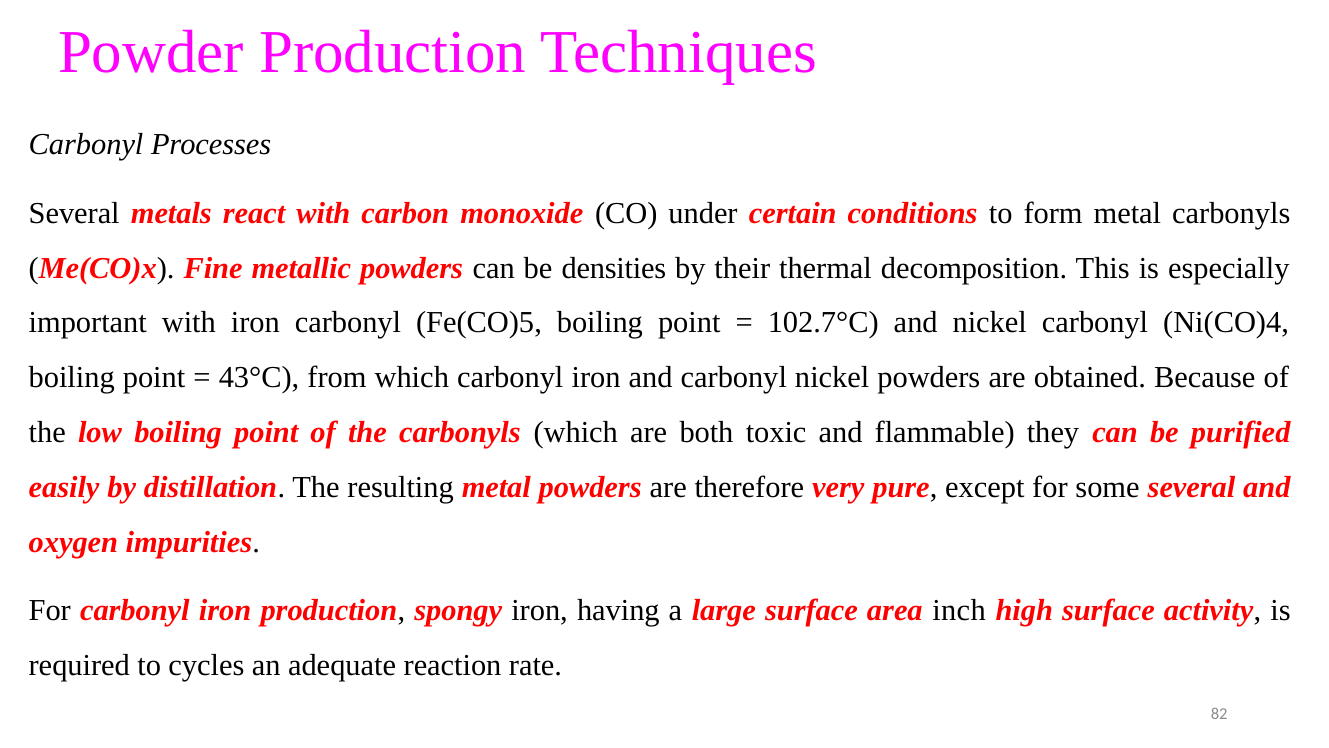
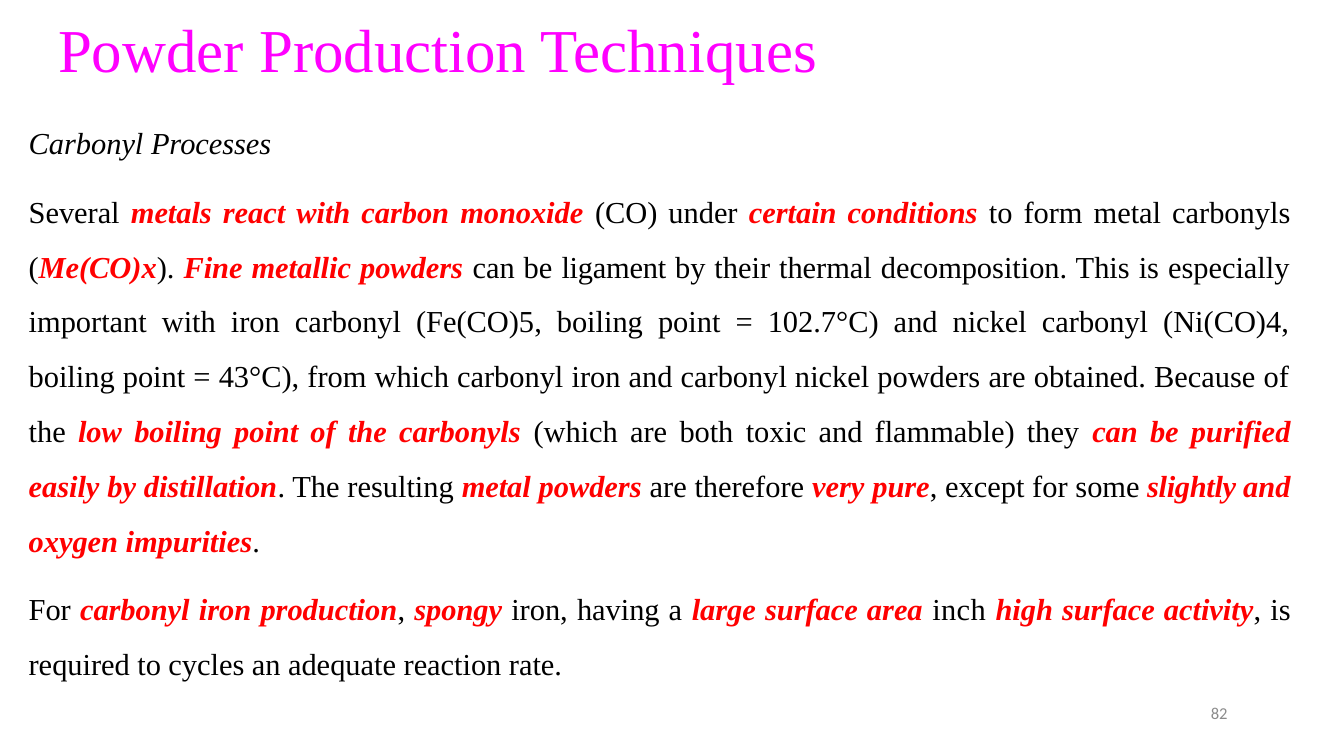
densities: densities -> ligament (614, 268)
some several: several -> slightly (1192, 487)
